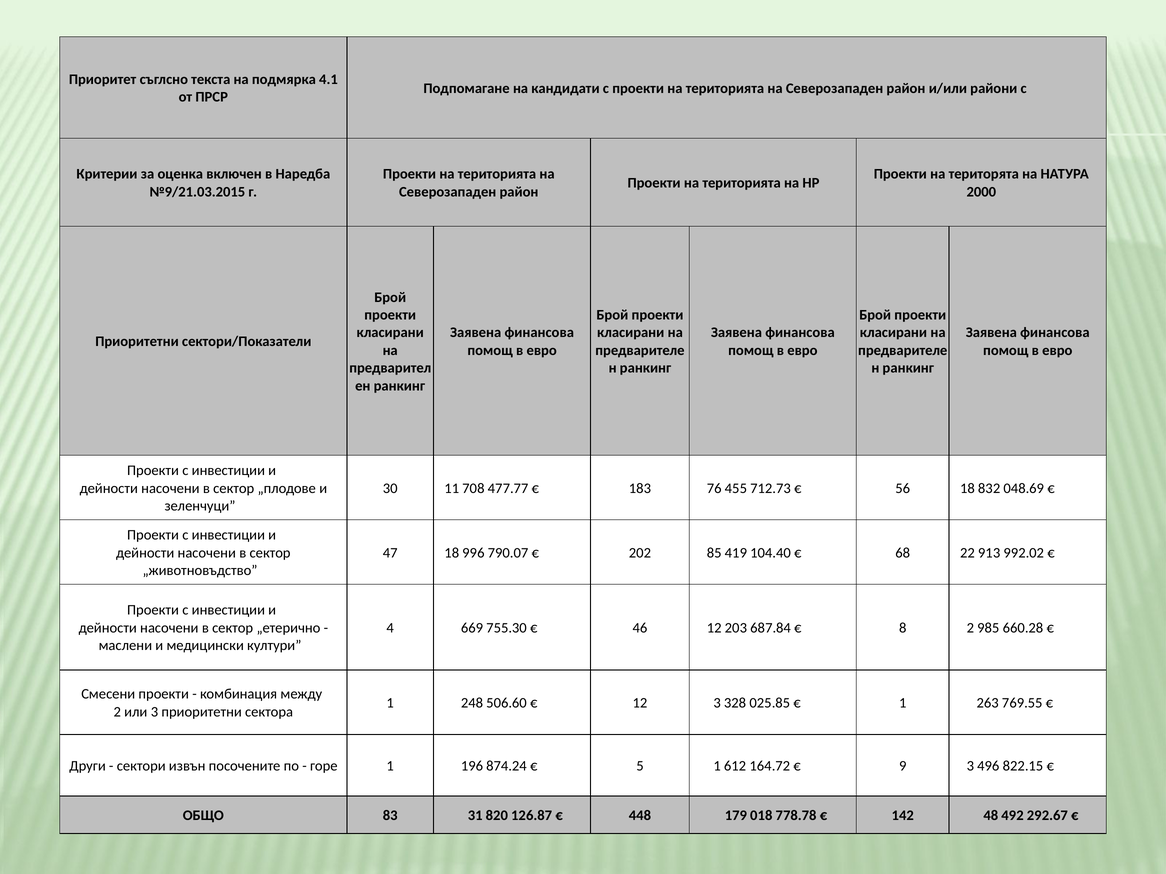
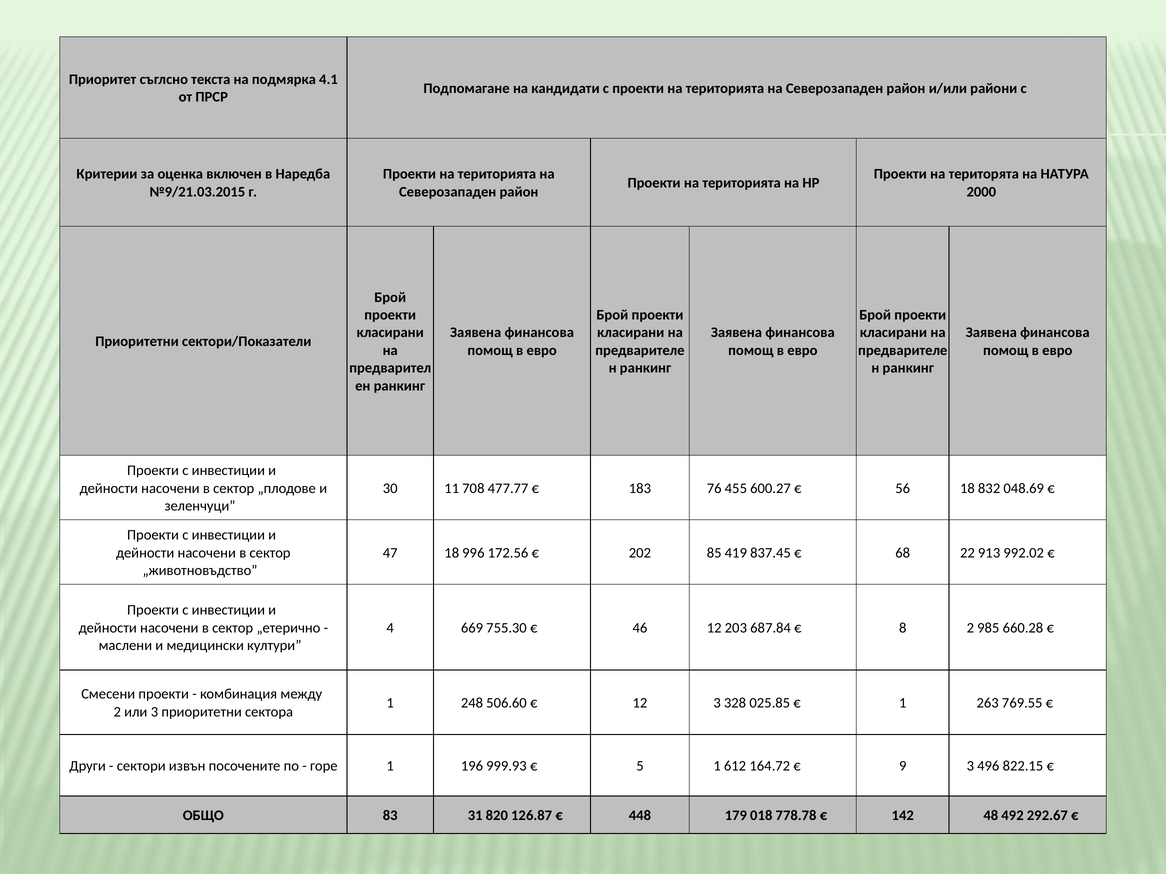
712.73: 712.73 -> 600.27 (770, 489)
790.07: 790.07 -> 172.56 (508, 553)
104.40: 104.40 -> 837.45 (770, 553)
874.24: 874.24 -> 999.93 (506, 766)
